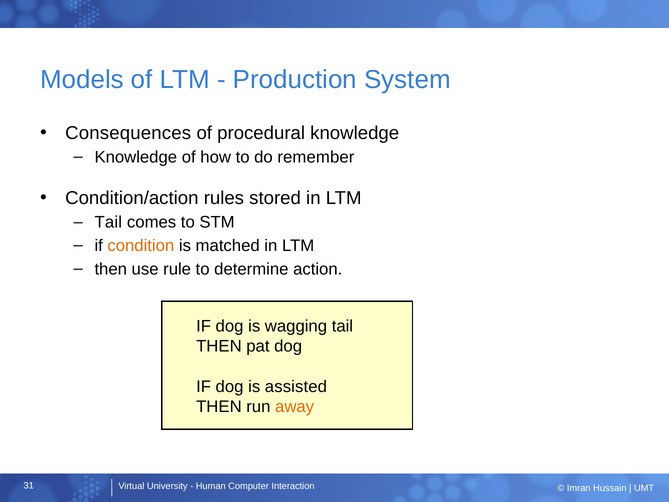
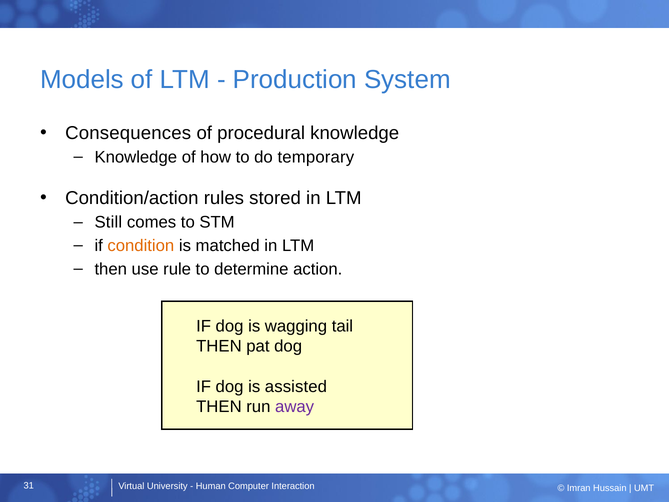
remember: remember -> temporary (316, 157)
Tail: Tail -> Still (108, 222)
away colour: orange -> purple (295, 406)
